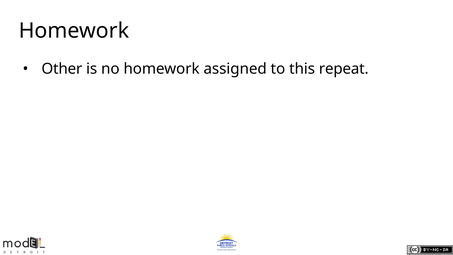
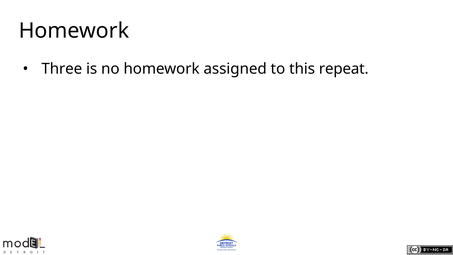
Other: Other -> Three (62, 69)
